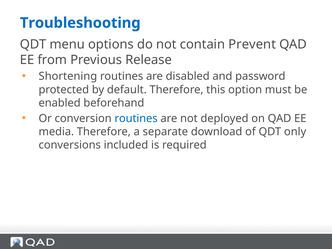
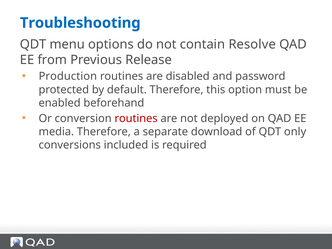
Prevent: Prevent -> Resolve (252, 44)
Shortening: Shortening -> Production (68, 76)
routines colour: blue -> red (136, 118)
